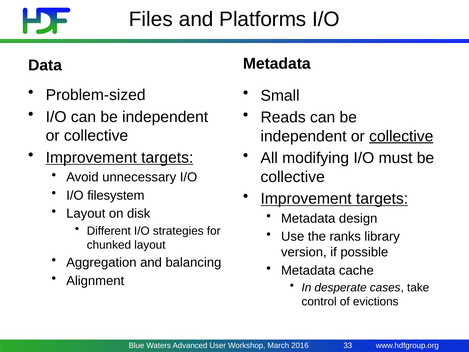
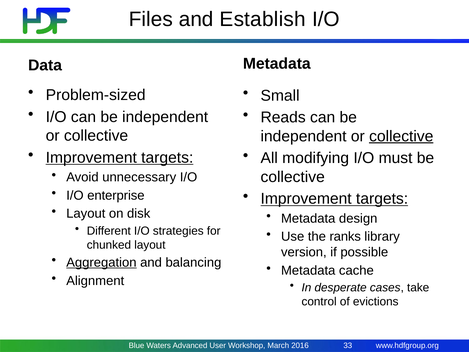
Platforms: Platforms -> Establish (263, 19)
filesystem: filesystem -> enterprise (116, 195)
Aggregation underline: none -> present (101, 262)
